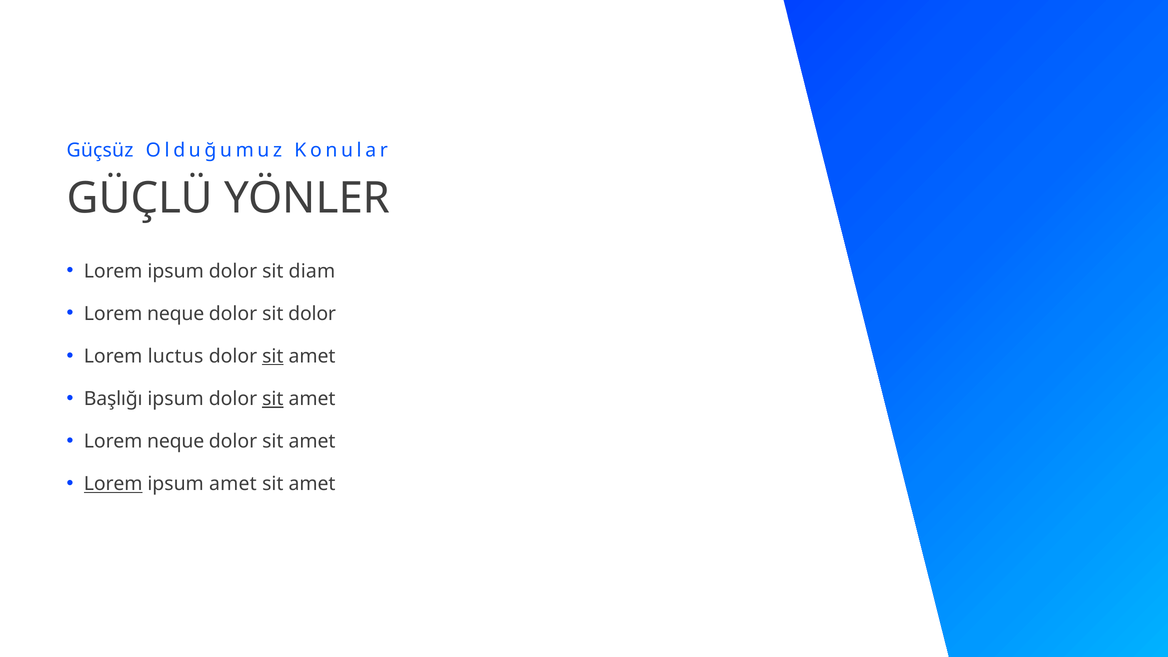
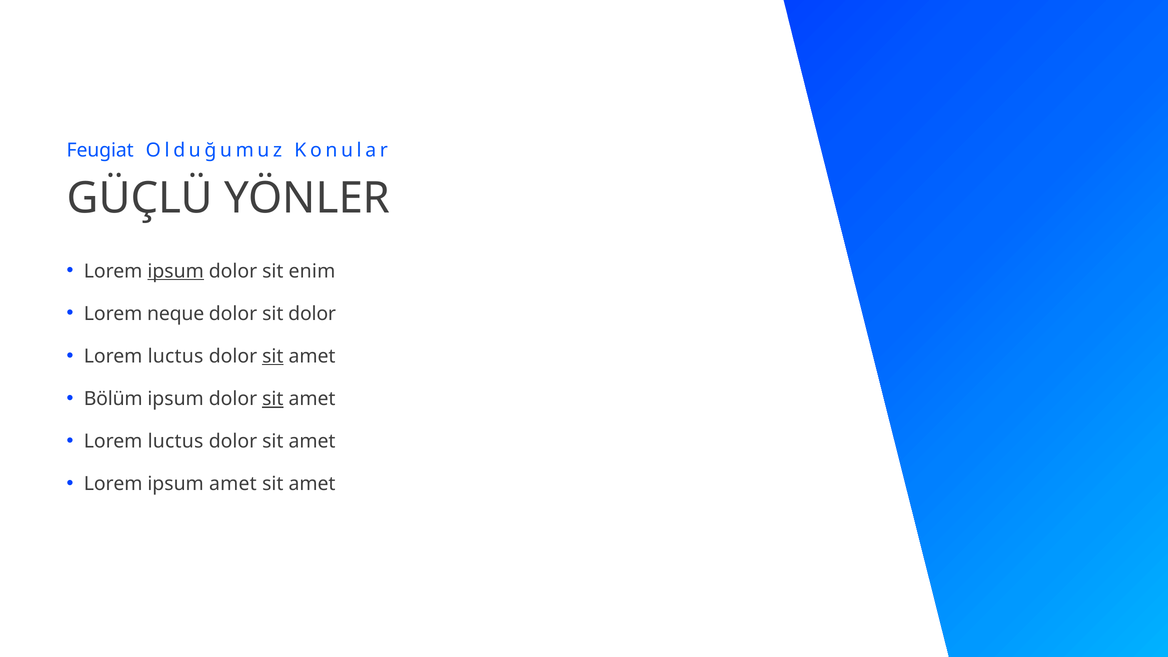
Güçsüz: Güçsüz -> Feugiat (100, 150)
ipsum underline: none -> present (176, 271)
diam: diam -> enim (312, 271)
Başlığı: Başlığı -> Bölüm (113, 399)
neque: neque -> luctus (176, 441)
Lorem underline: present -> none (113, 484)
